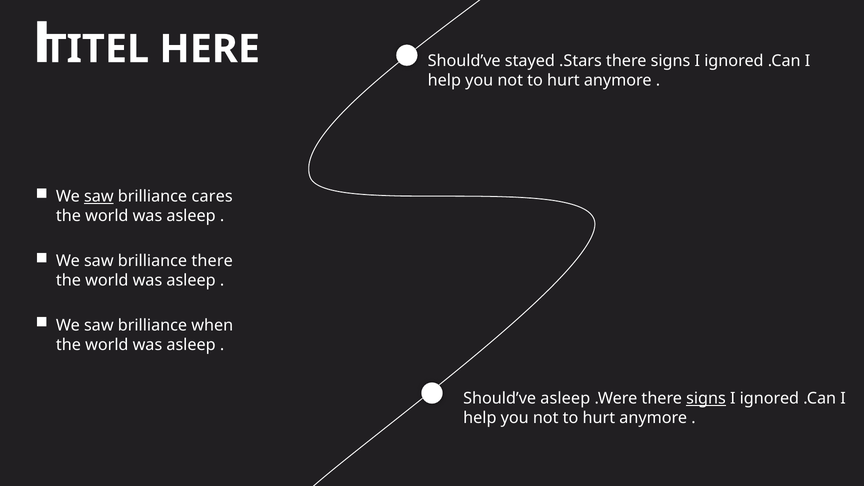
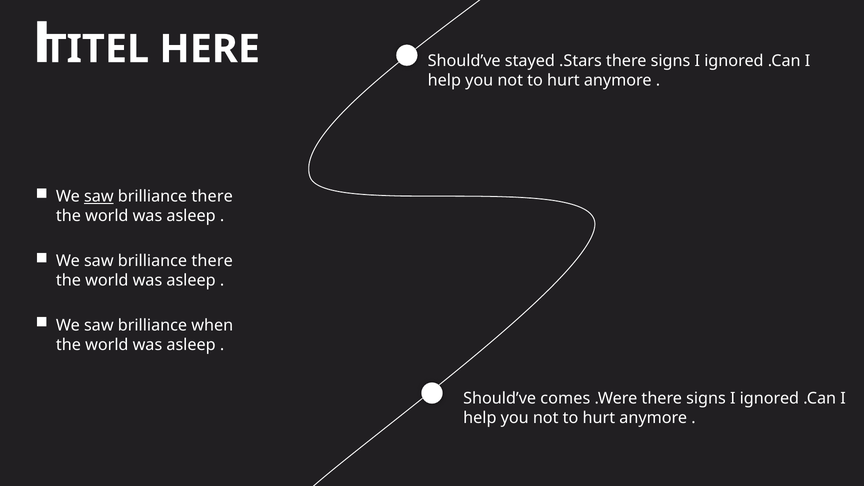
cares: cares -> there (212, 197)
Should’ve asleep: asleep -> comes (565, 399)
signs underline: present -> none (706, 399)
